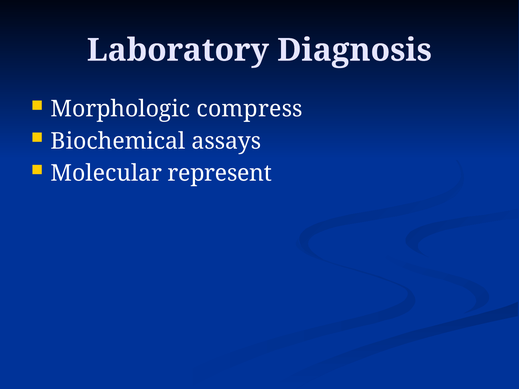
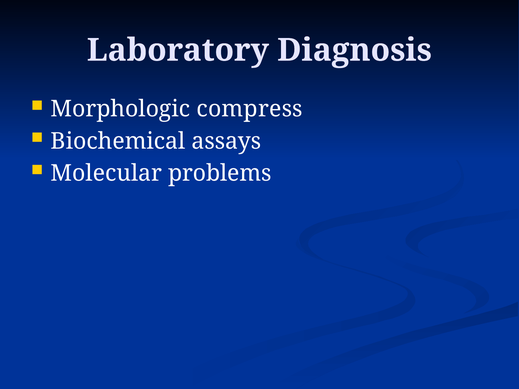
represent: represent -> problems (220, 173)
